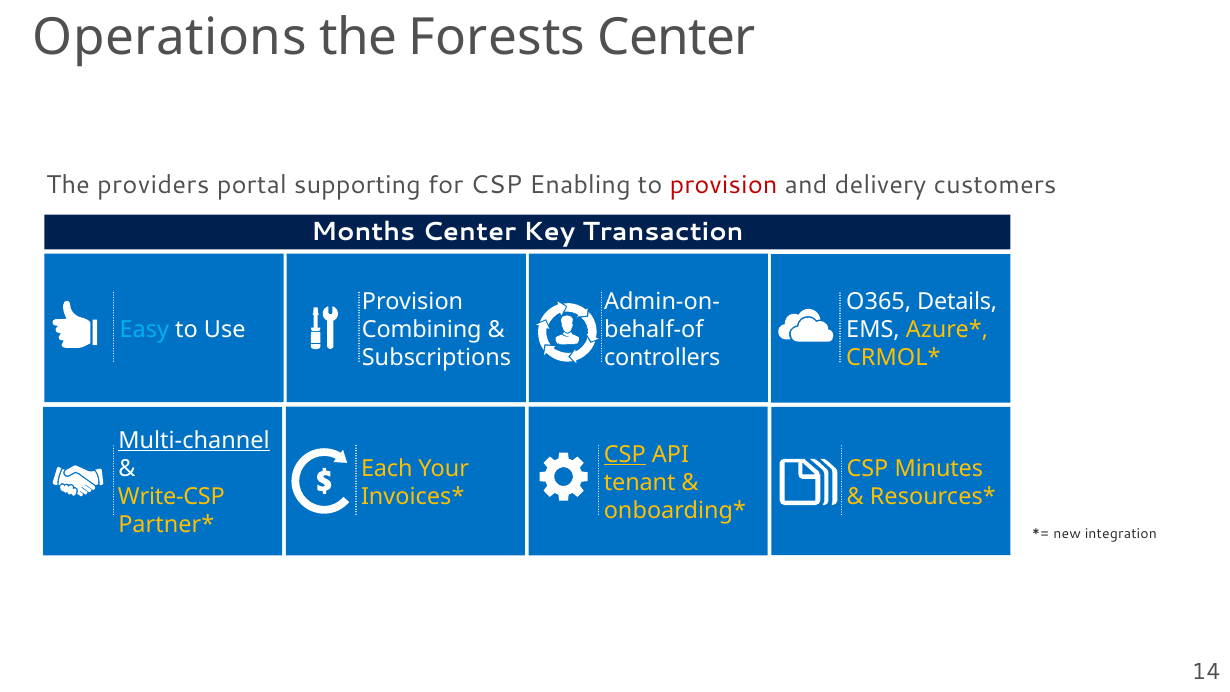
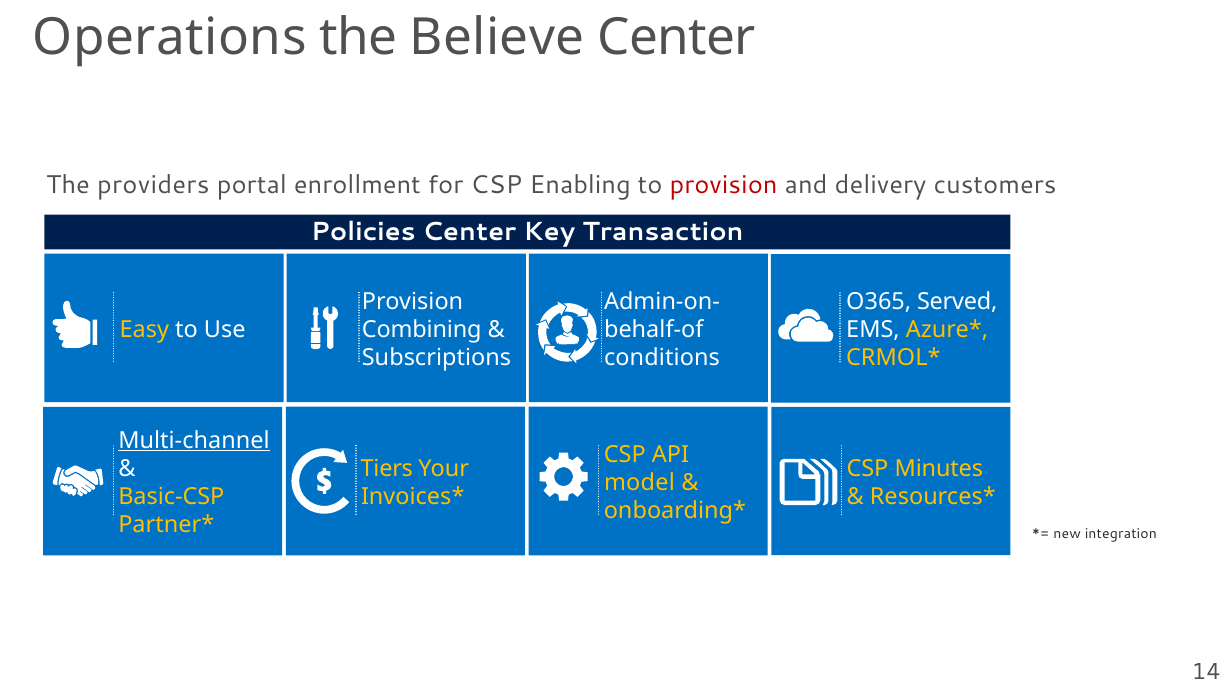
Forests: Forests -> Believe (497, 37)
supporting: supporting -> enrollment (357, 185)
Months: Months -> Policies (363, 232)
Details: Details -> Served (957, 302)
Easy colour: light blue -> yellow (144, 329)
controllers: controllers -> conditions (662, 358)
CSP underline: present -> none (625, 454)
Each: Each -> Tiers (387, 468)
tenant: tenant -> model (639, 483)
Write-CSP: Write-CSP -> Basic-CSP (171, 497)
